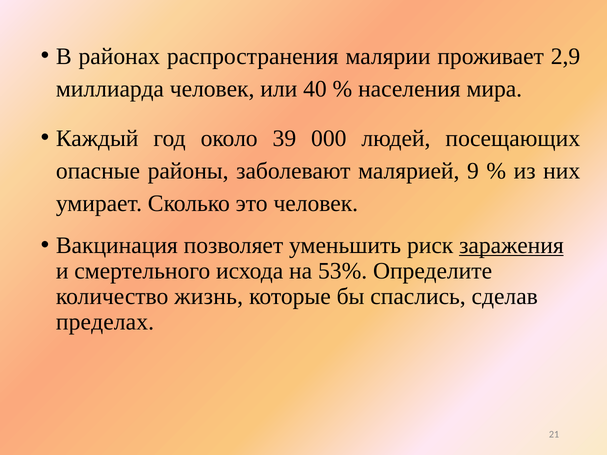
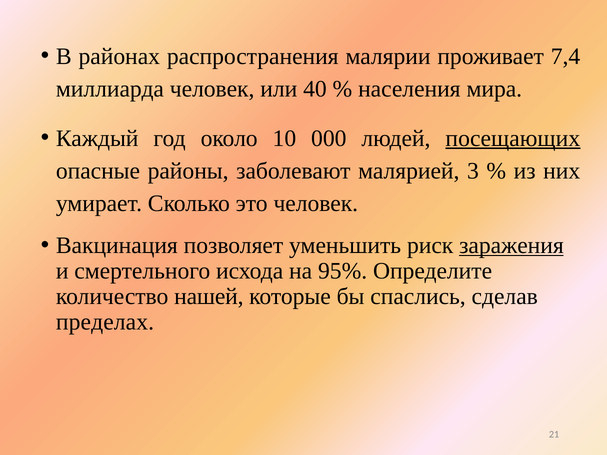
2,9: 2,9 -> 7,4 (566, 56)
39: 39 -> 10 (284, 138)
посещающих underline: none -> present (513, 138)
9: 9 -> 3 (473, 171)
53%: 53% -> 95% (343, 271)
жизнь: жизнь -> нашей (209, 296)
